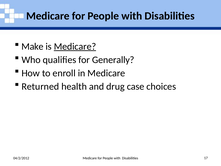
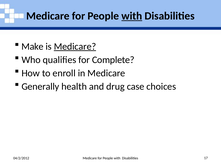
with underline: none -> present (132, 16)
Generally: Generally -> Complete (113, 60)
Returned: Returned -> Generally (40, 86)
